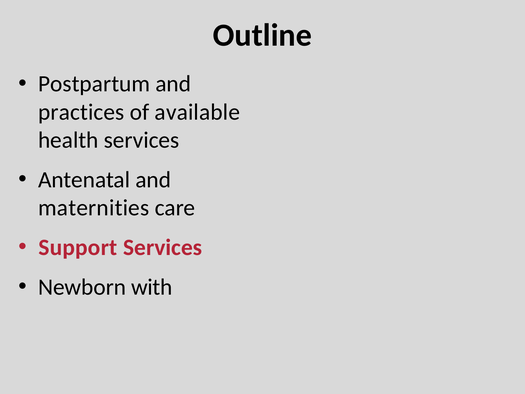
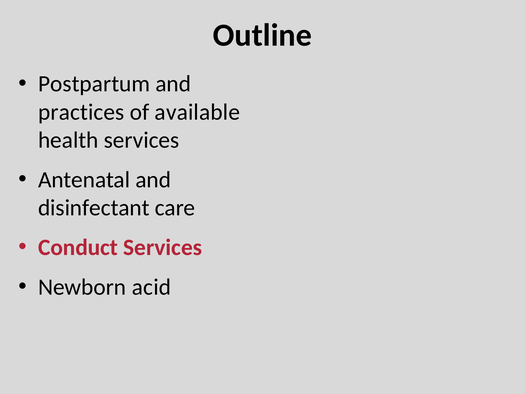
maternities: maternities -> disinfectant (94, 208)
Support: Support -> Conduct (78, 247)
with: with -> acid (152, 287)
